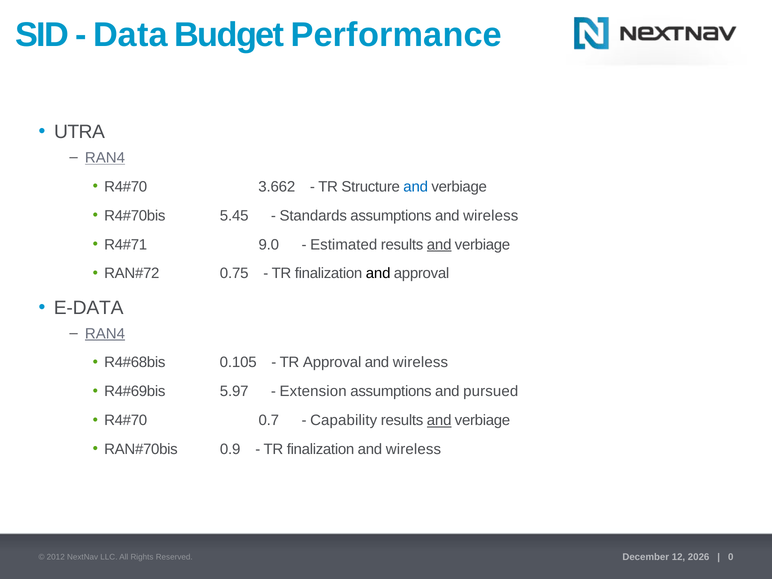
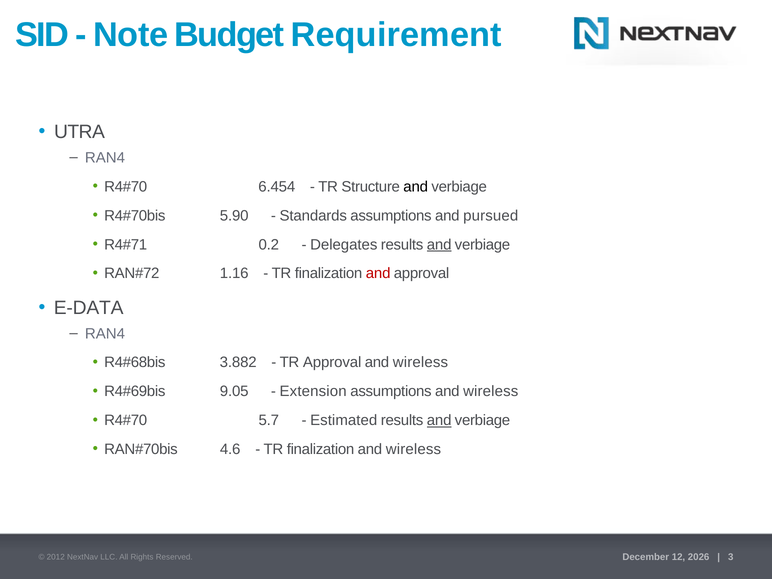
Data: Data -> Note (131, 35)
Performance: Performance -> Requirement (396, 35)
RAN4 underline: present -> none (105, 158)
3.662: 3.662 -> 6.454 (277, 187)
and colour: blue -> black (416, 187)
5.45: 5.45 -> 5.90 (234, 216)
assumptions and wireless: wireless -> pursued (491, 216)
9.0: 9.0 -> 0.2 (269, 245)
Estimated: Estimated -> Delegates (344, 245)
0.75: 0.75 -> 1.16 (234, 274)
and colour: black -> red (378, 274)
RAN4 underline: present -> none (105, 334)
0.105: 0.105 -> 3.882 (238, 363)
5.97: 5.97 -> 9.05 (234, 391)
assumptions and pursued: pursued -> wireless (491, 391)
0.7: 0.7 -> 5.7 (269, 420)
Capability: Capability -> Estimated (344, 420)
0.9: 0.9 -> 4.6 (230, 449)
0: 0 -> 3 (731, 557)
